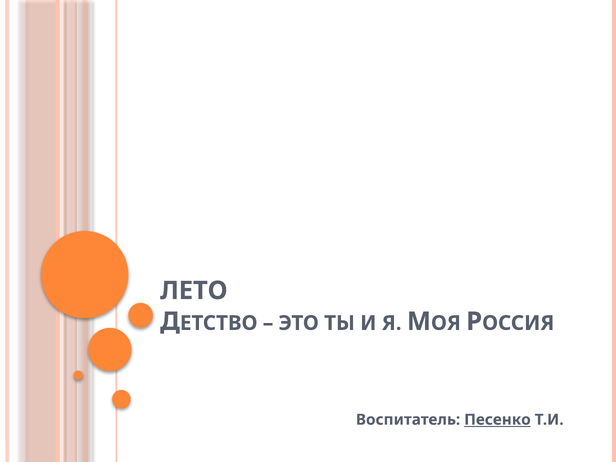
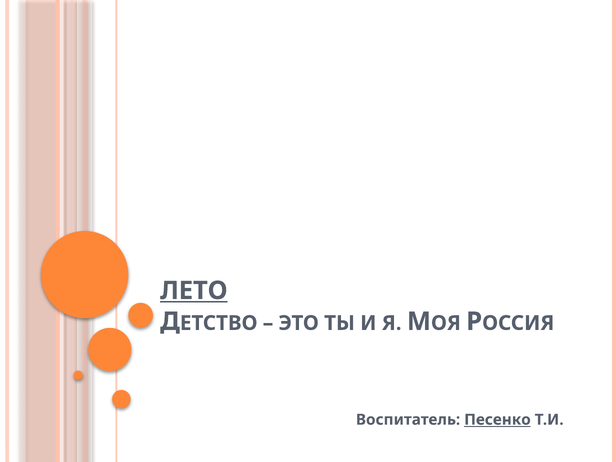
ЛЕТО underline: none -> present (194, 291)
